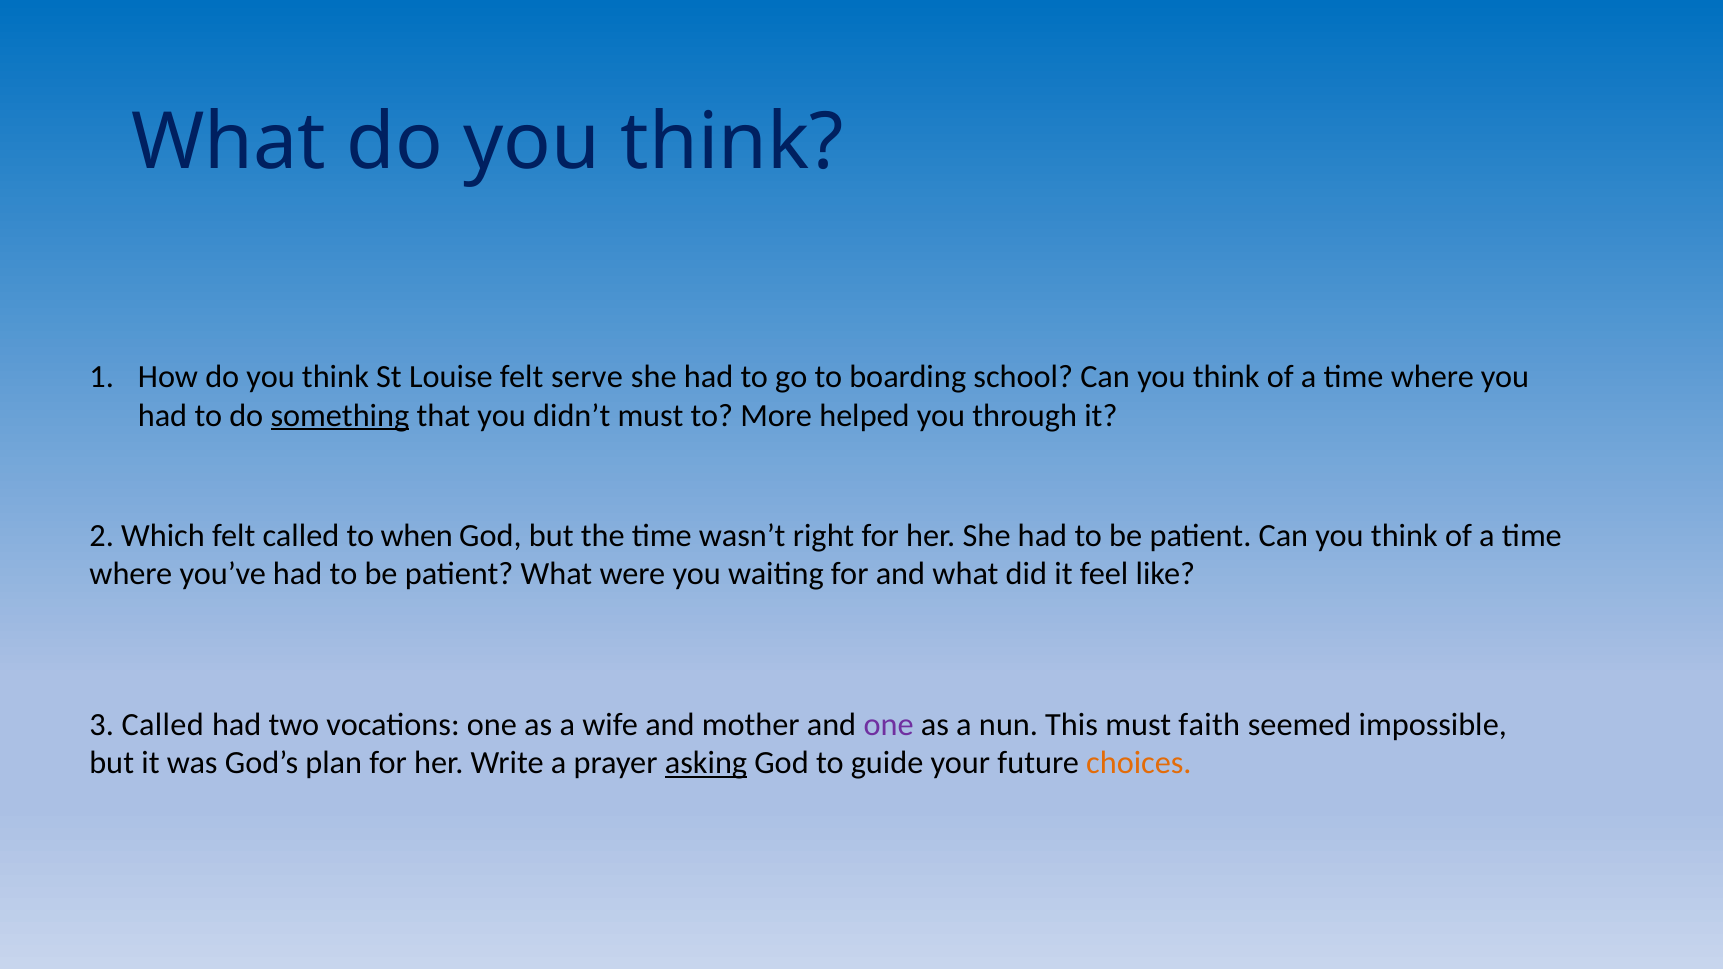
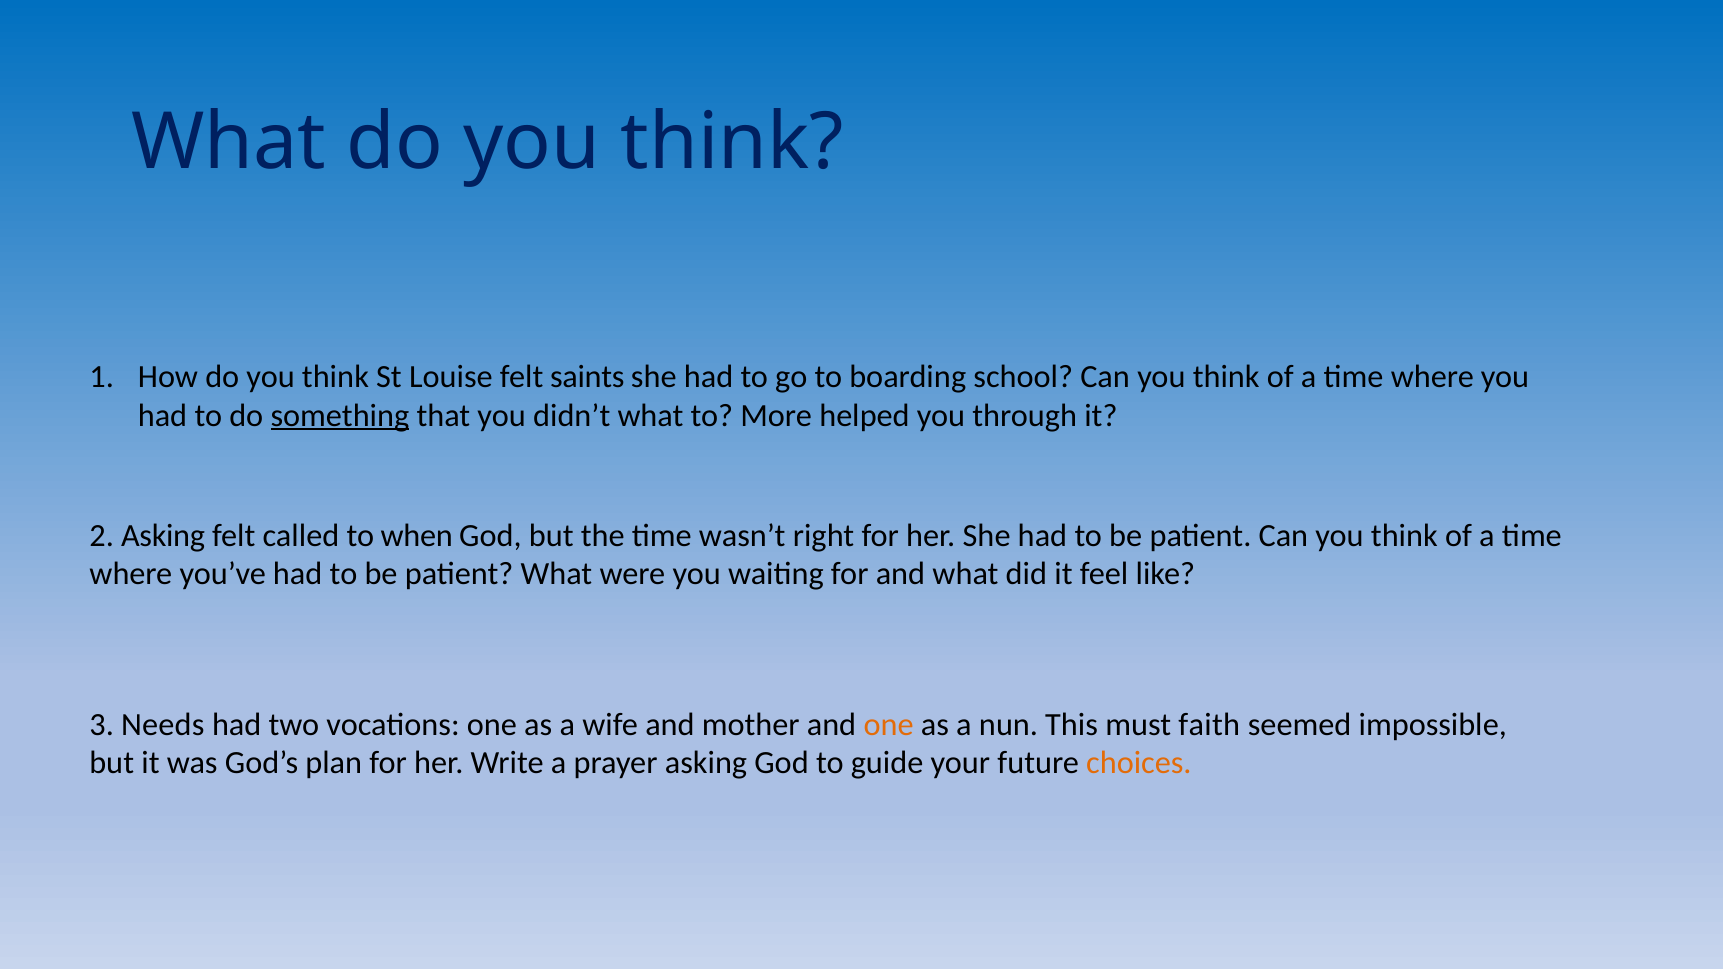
serve: serve -> saints (587, 377)
didn’t must: must -> what (650, 416)
2 Which: Which -> Asking (163, 535)
3 Called: Called -> Needs (163, 725)
one colour: purple -> orange (889, 725)
asking underline: present -> none (706, 763)
